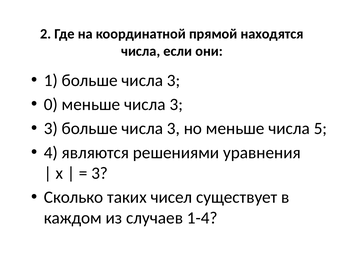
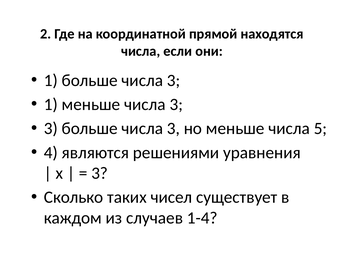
0: 0 -> 1 (51, 104)
